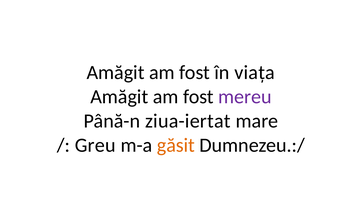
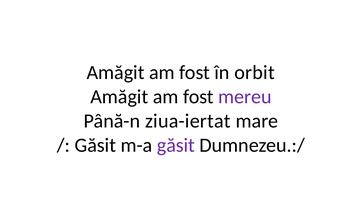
viața: viața -> orbit (255, 72)
Greu: Greu -> Găsit (95, 145)
găsit colour: orange -> purple (176, 145)
